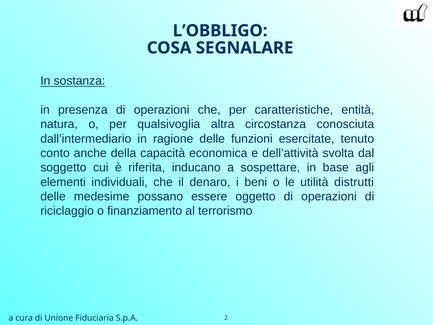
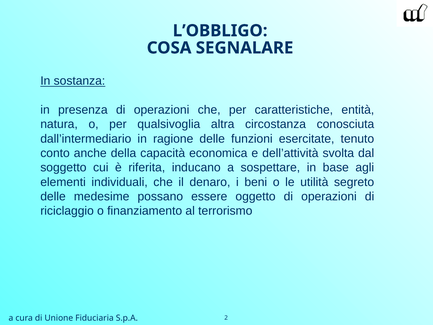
distrutti: distrutti -> segreto (354, 182)
